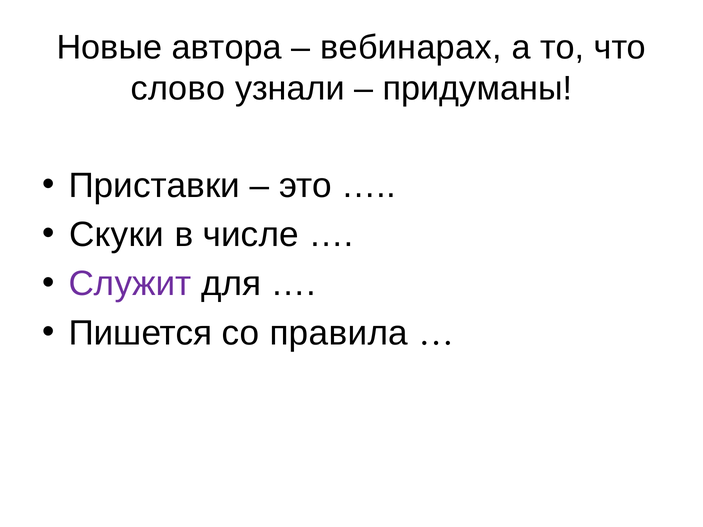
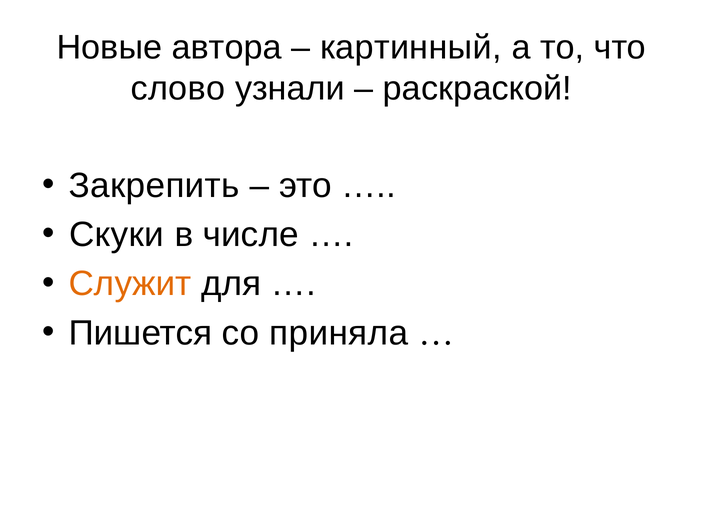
вебинарах: вебинарах -> картинный (411, 48)
придуманы: придуманы -> раскраской (477, 89)
Приставки: Приставки -> Закрепить (154, 186)
Служит colour: purple -> orange (130, 284)
правила: правила -> приняла (339, 333)
